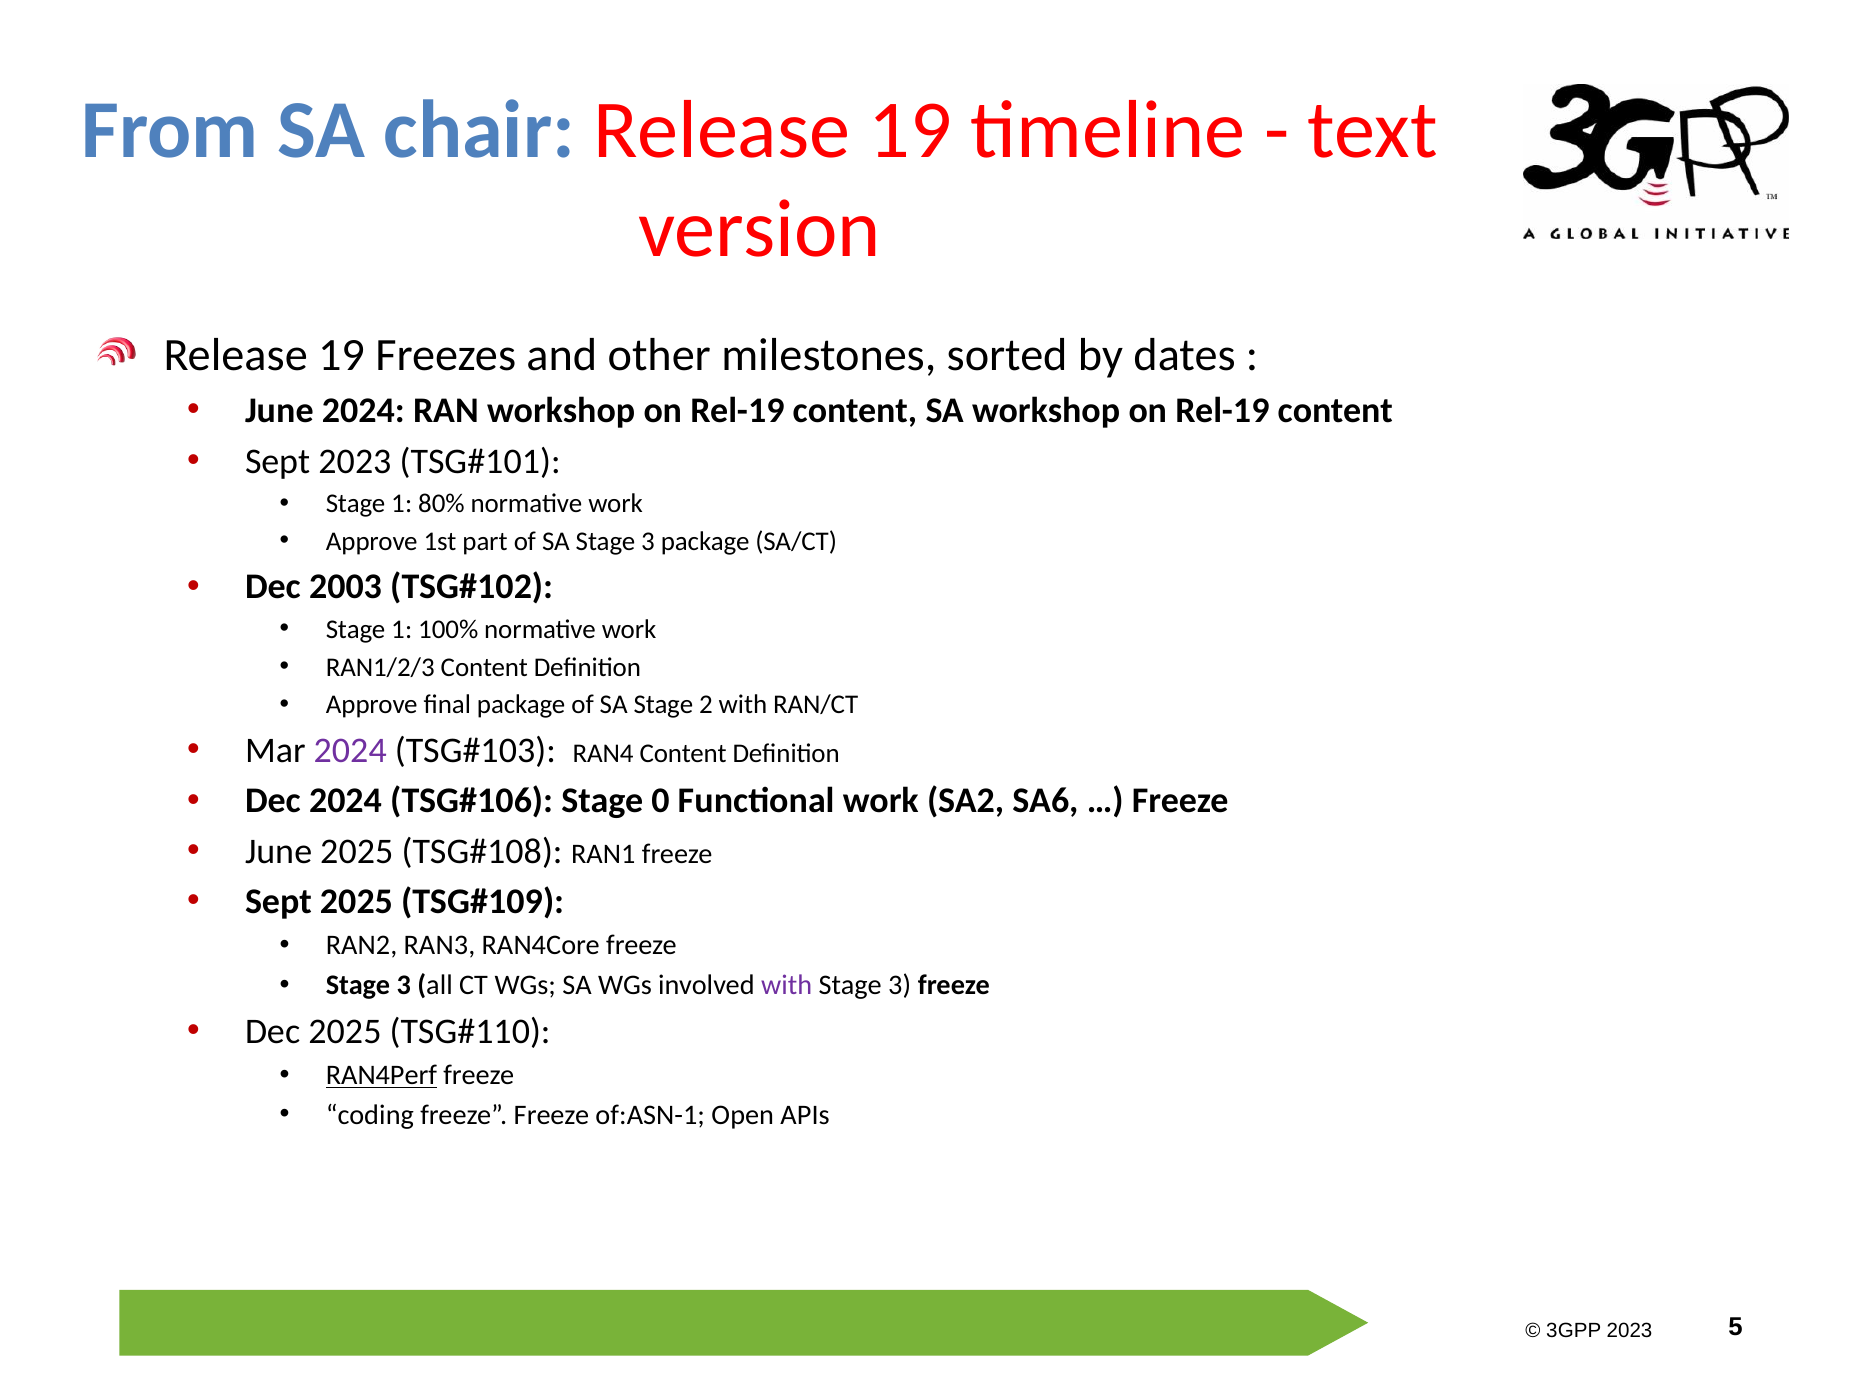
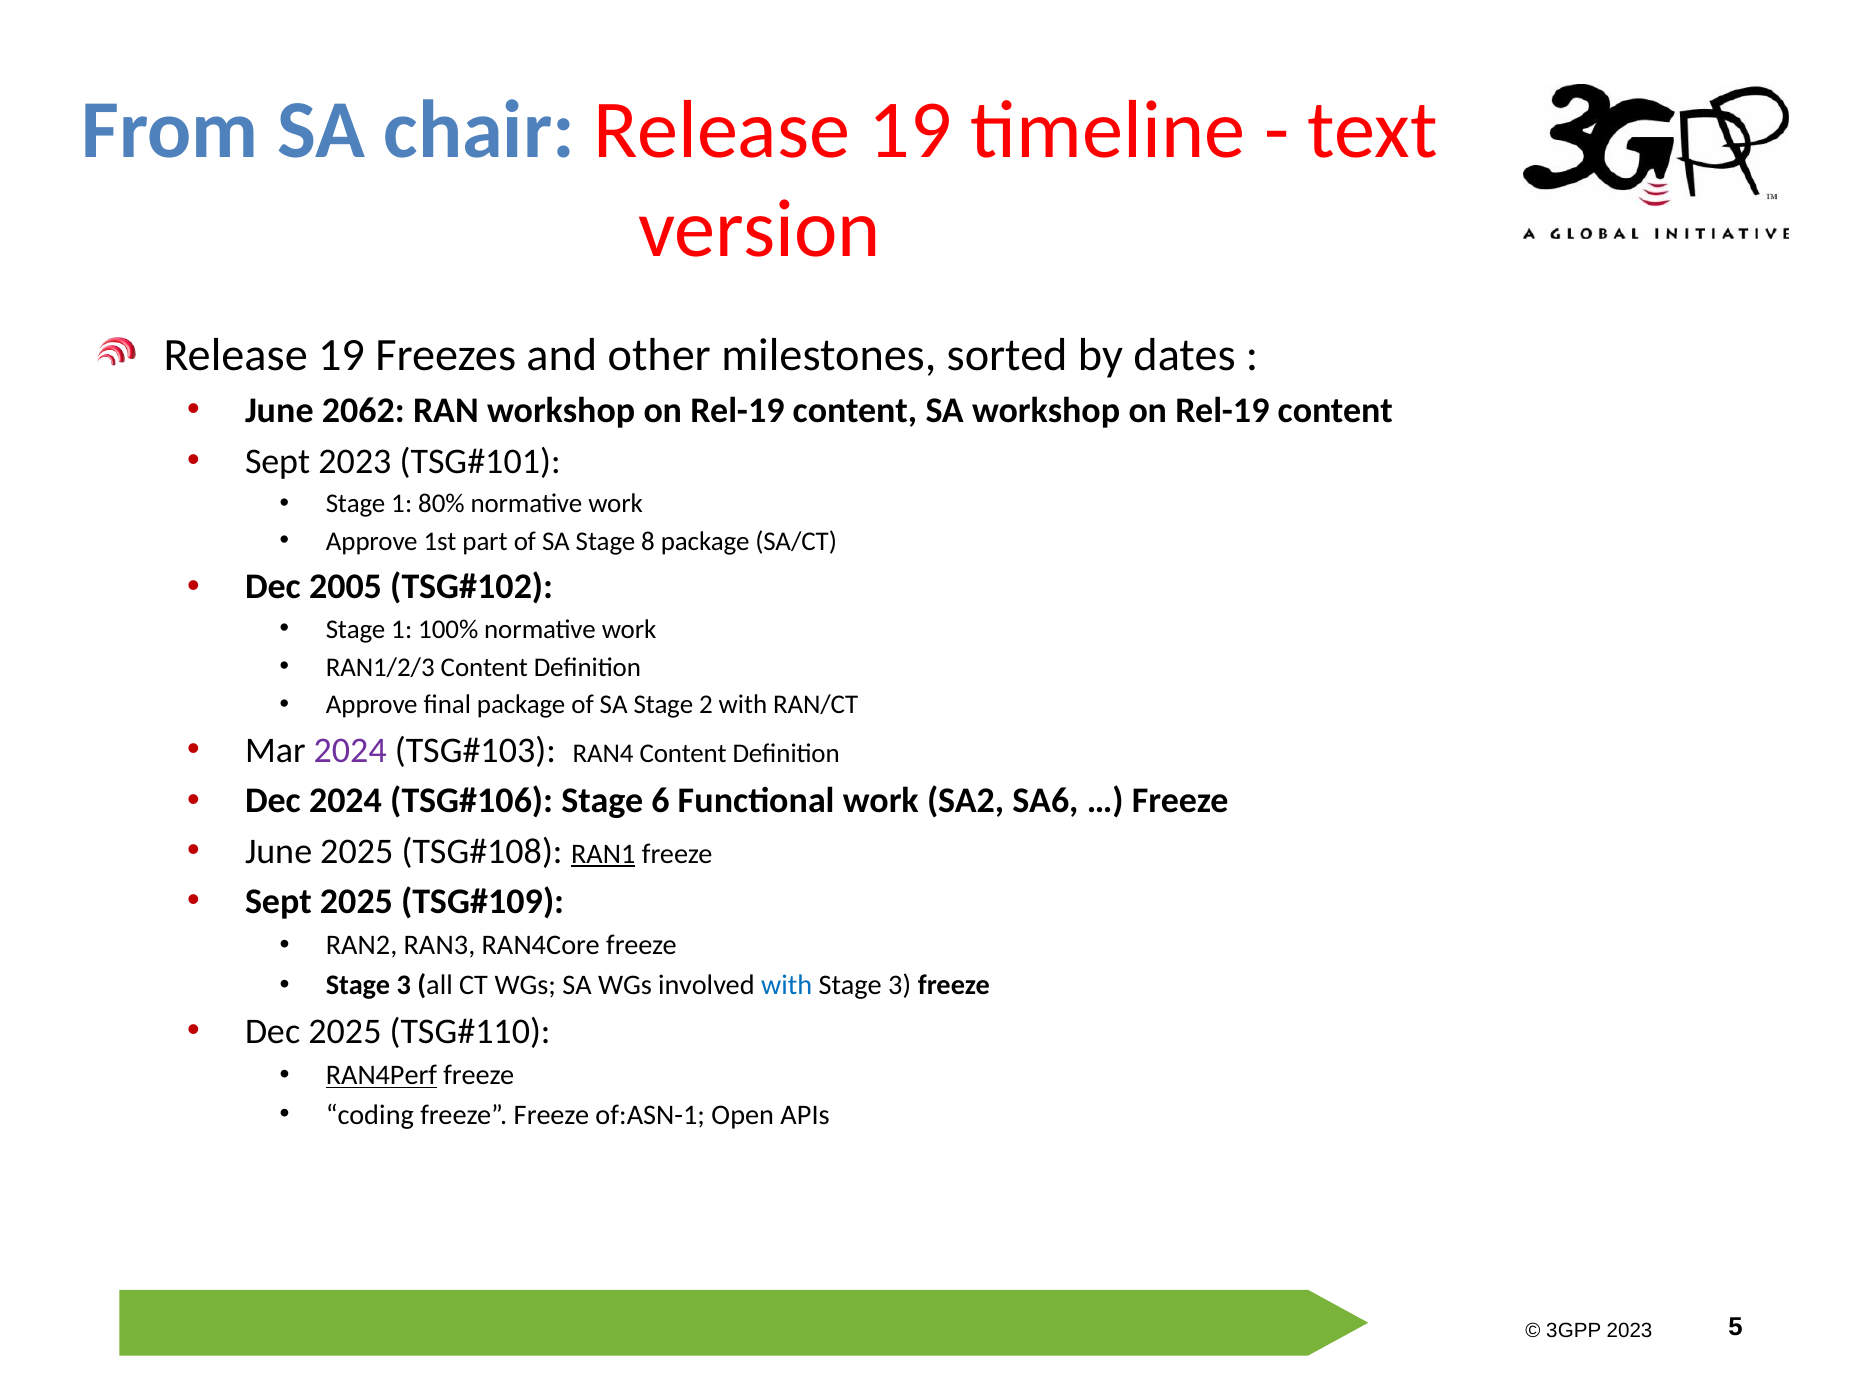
June 2024: 2024 -> 2062 (363, 411)
SA Stage 3: 3 -> 8 (648, 542)
2003: 2003 -> 2005 (346, 587)
0: 0 -> 6 (661, 801)
RAN1 underline: none -> present (603, 854)
with colour: purple -> blue (787, 985)
